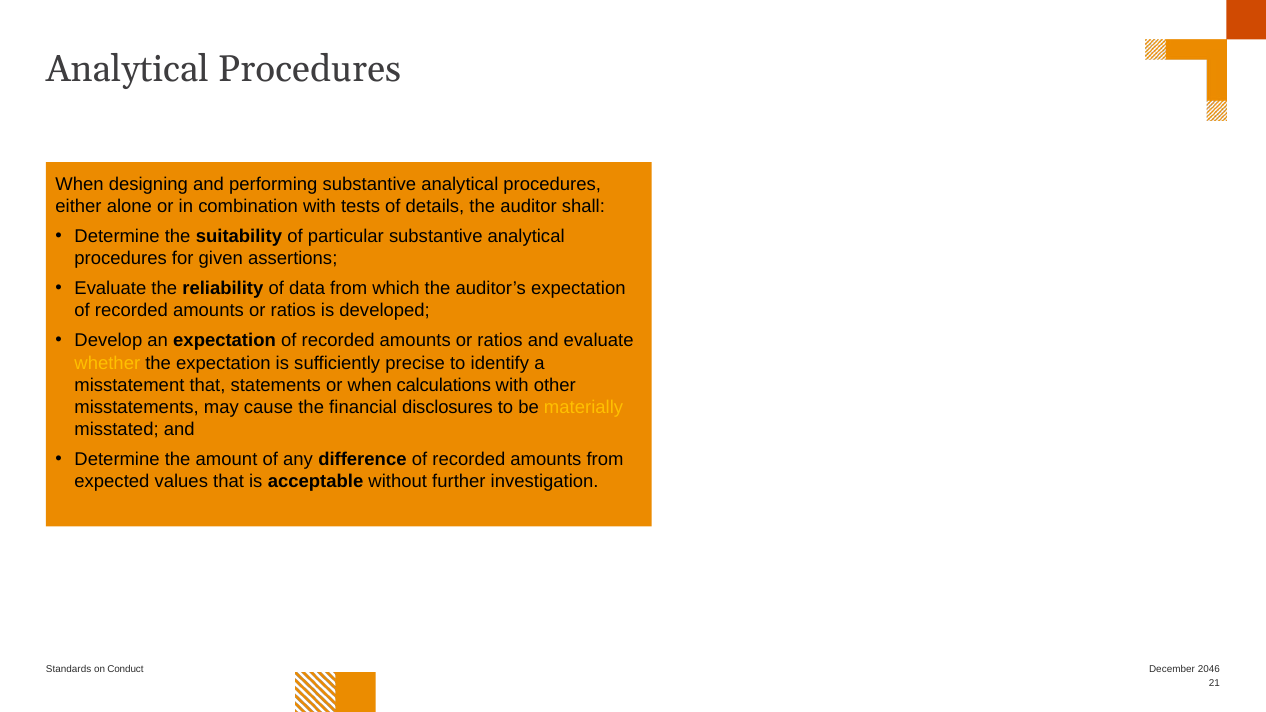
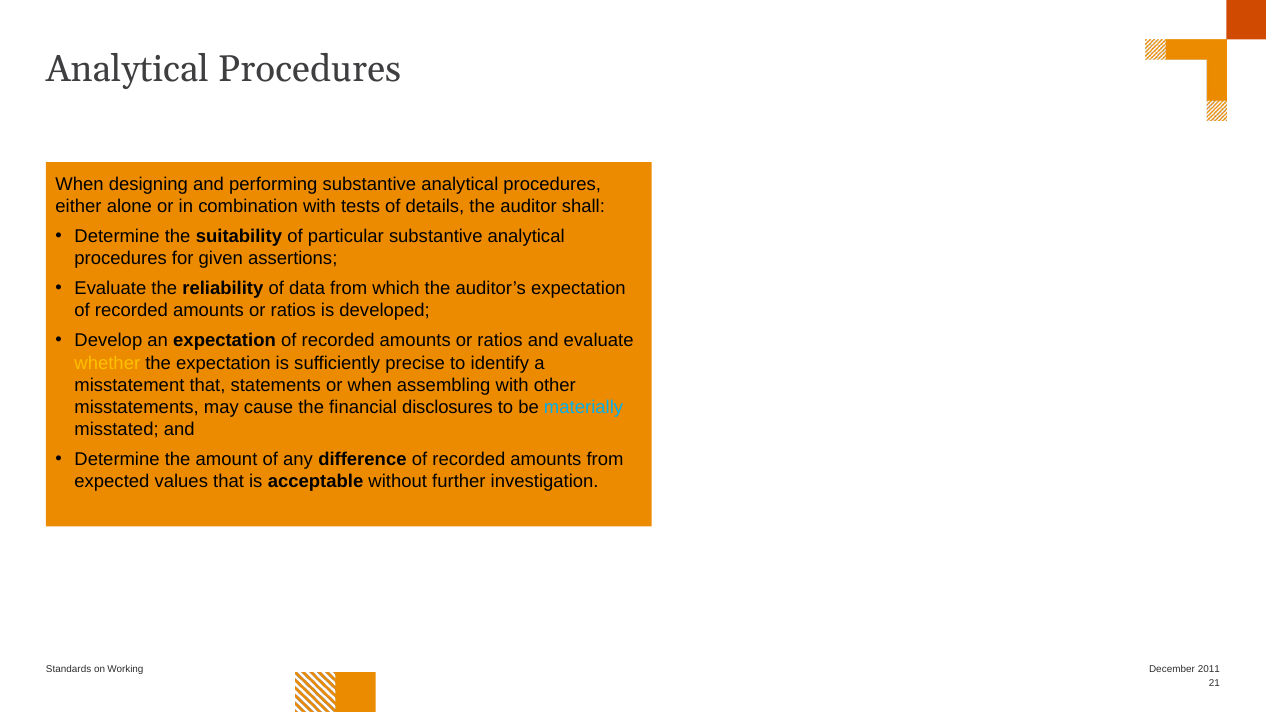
calculations: calculations -> assembling (444, 385)
materially colour: yellow -> light blue (584, 407)
Conduct: Conduct -> Working (125, 669)
2046: 2046 -> 2011 (1209, 669)
